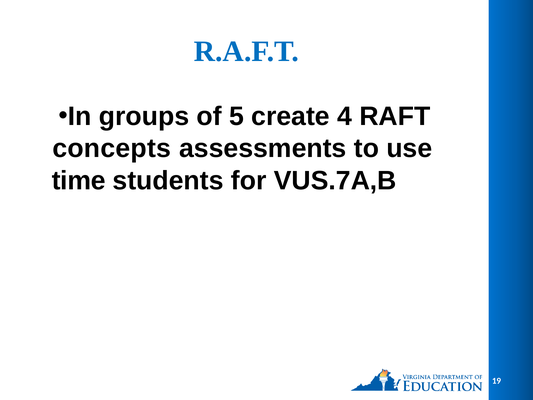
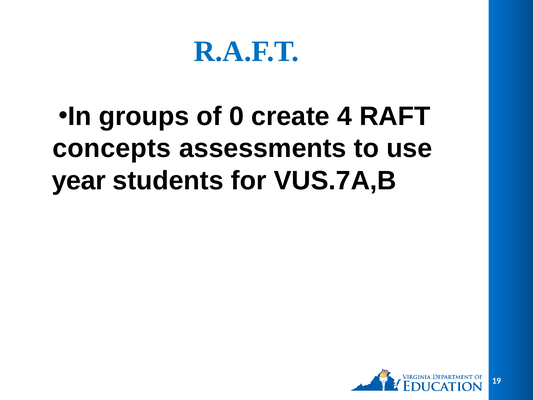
5: 5 -> 0 (237, 116)
time: time -> year (79, 180)
